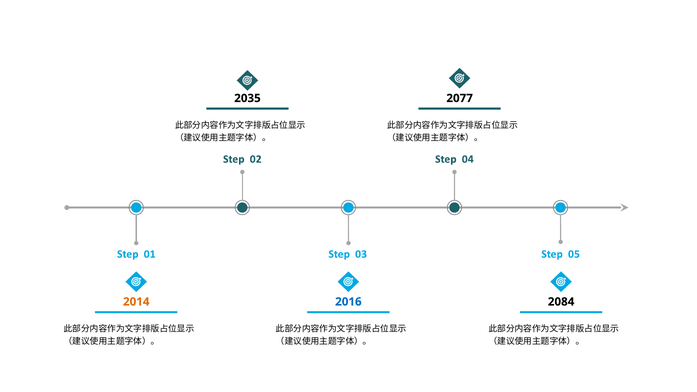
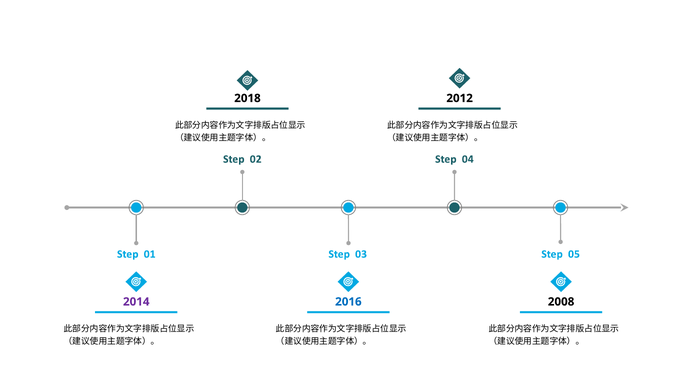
2035: 2035 -> 2018 (247, 98)
2077: 2077 -> 2012 (460, 98)
2014 colour: orange -> purple (136, 302)
2084: 2084 -> 2008 (561, 302)
